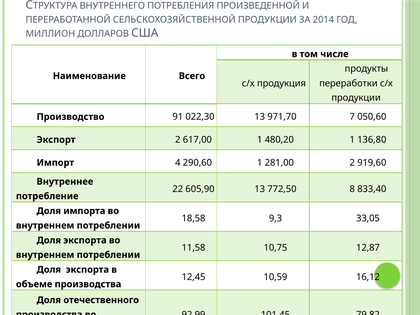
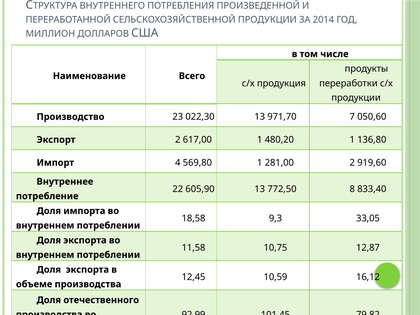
91: 91 -> 23 (178, 117)
290,60: 290,60 -> 569,80 (197, 163)
